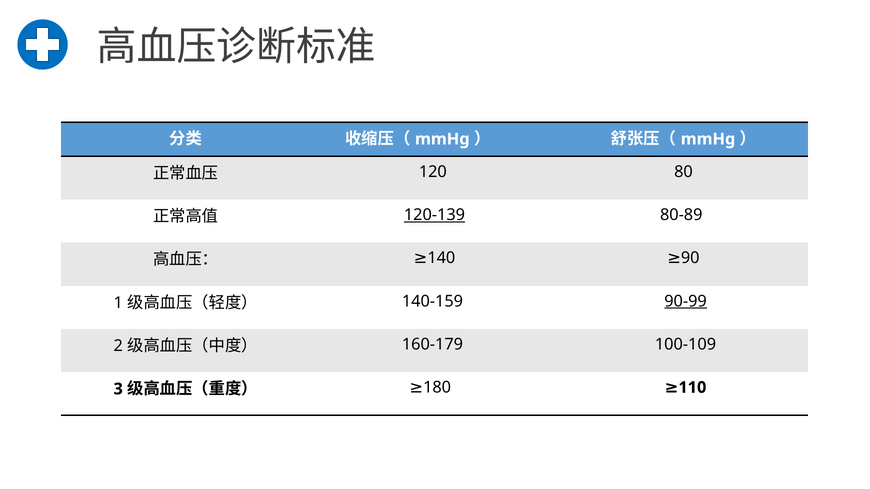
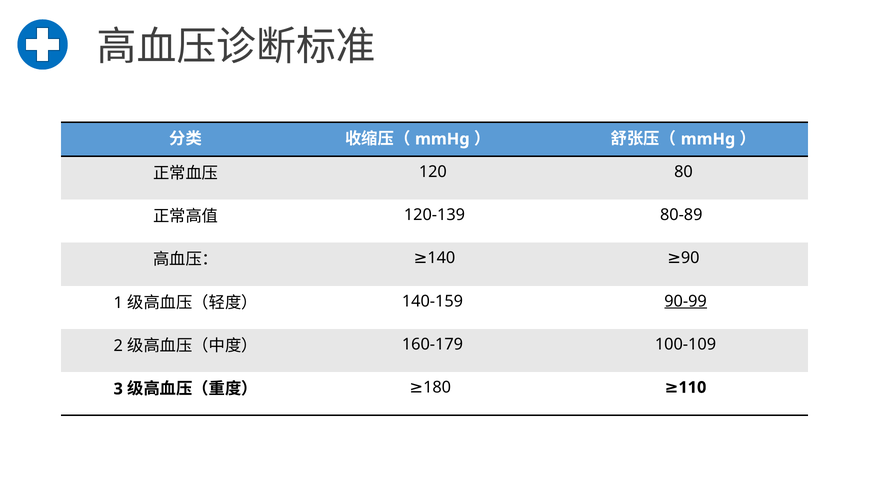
120-139 underline: present -> none (434, 215)
